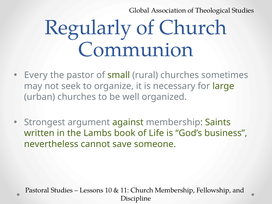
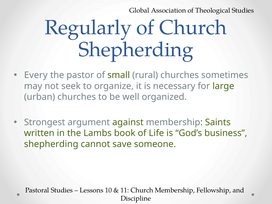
Communion: Communion -> Shepherding (136, 50)
nevertheless: nevertheless -> shepherding (51, 144)
